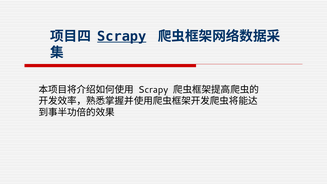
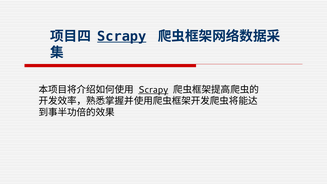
Scrapy underline: none -> present (153, 90)
